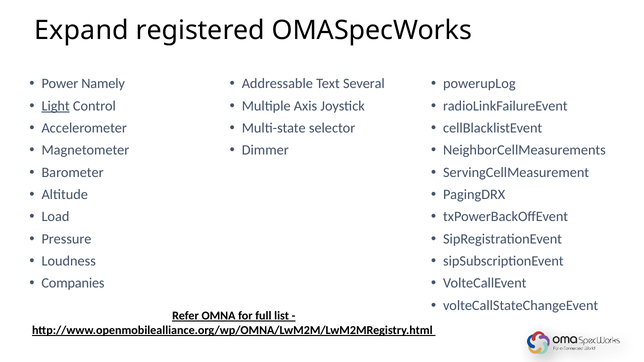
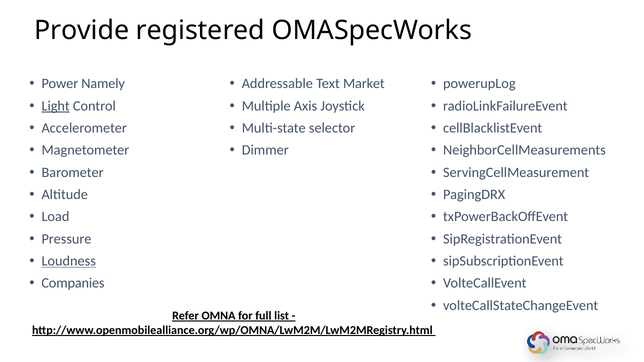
Expand: Expand -> Provide (82, 30)
Several: Several -> Market (364, 84)
Loudness underline: none -> present (69, 261)
